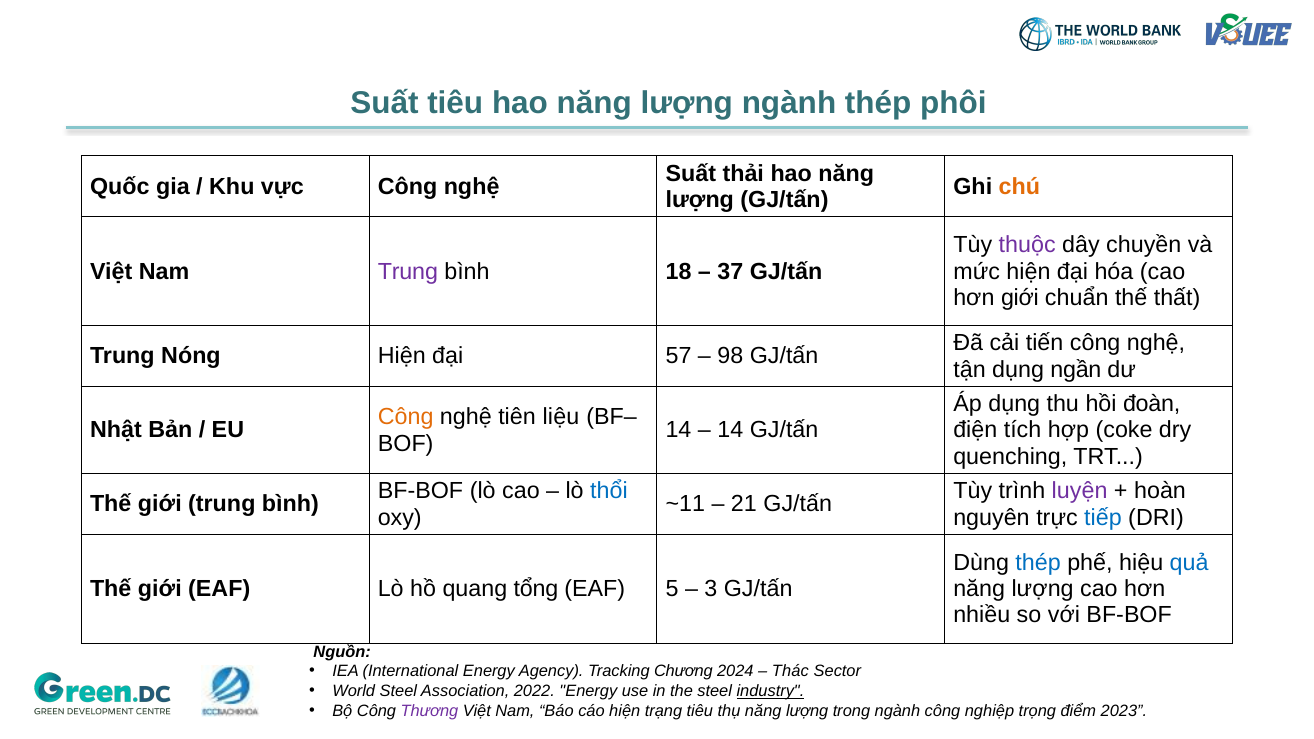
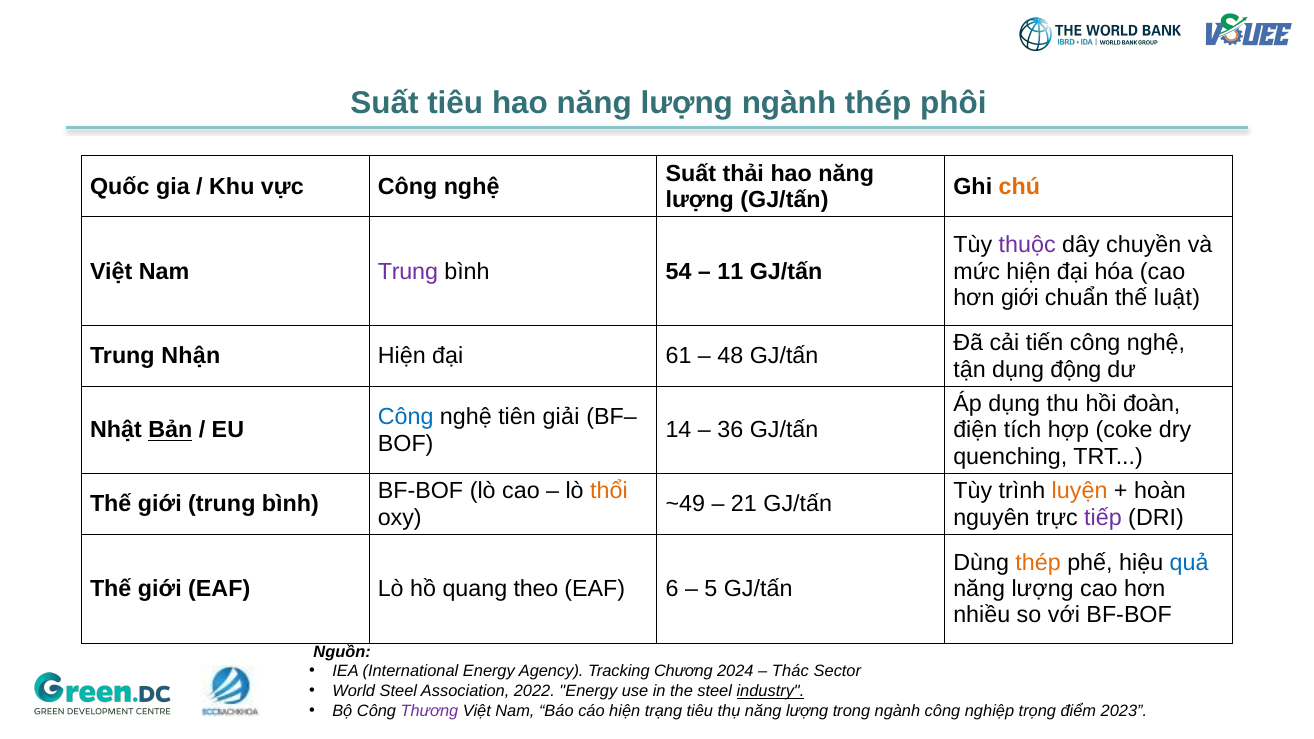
18: 18 -> 54 (679, 271)
37: 37 -> 11 (730, 271)
thất: thất -> luật (1177, 298)
Nóng: Nóng -> Nhận (191, 356)
57: 57 -> 61 (679, 356)
98: 98 -> 48 (730, 356)
ngần: ngần -> động (1076, 369)
Công colour: orange -> blue (406, 417)
liệu: liệu -> giải (561, 417)
Bản underline: none -> present (170, 430)
14: 14 -> 36 (730, 430)
thổi colour: blue -> orange (609, 491)
luyện colour: purple -> orange (1080, 491)
~11: ~11 -> ~49 (685, 504)
tiếp colour: blue -> purple (1103, 517)
thép colour: blue -> orange (1038, 563)
tổng: tổng -> theo (536, 589)
5: 5 -> 6 (672, 589)
3: 3 -> 5 (711, 589)
